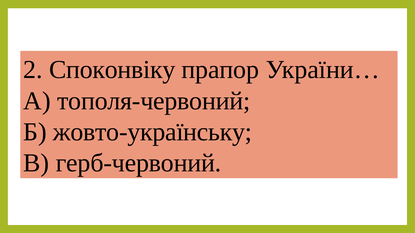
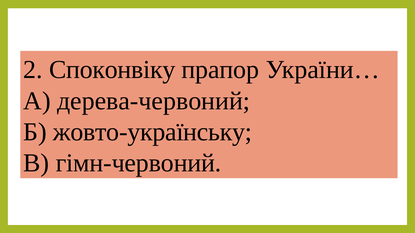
тополя-червоний: тополя-червоний -> дерева-червоний (154, 101)
герб-червоний: герб-червоний -> гімн-червоний (139, 163)
